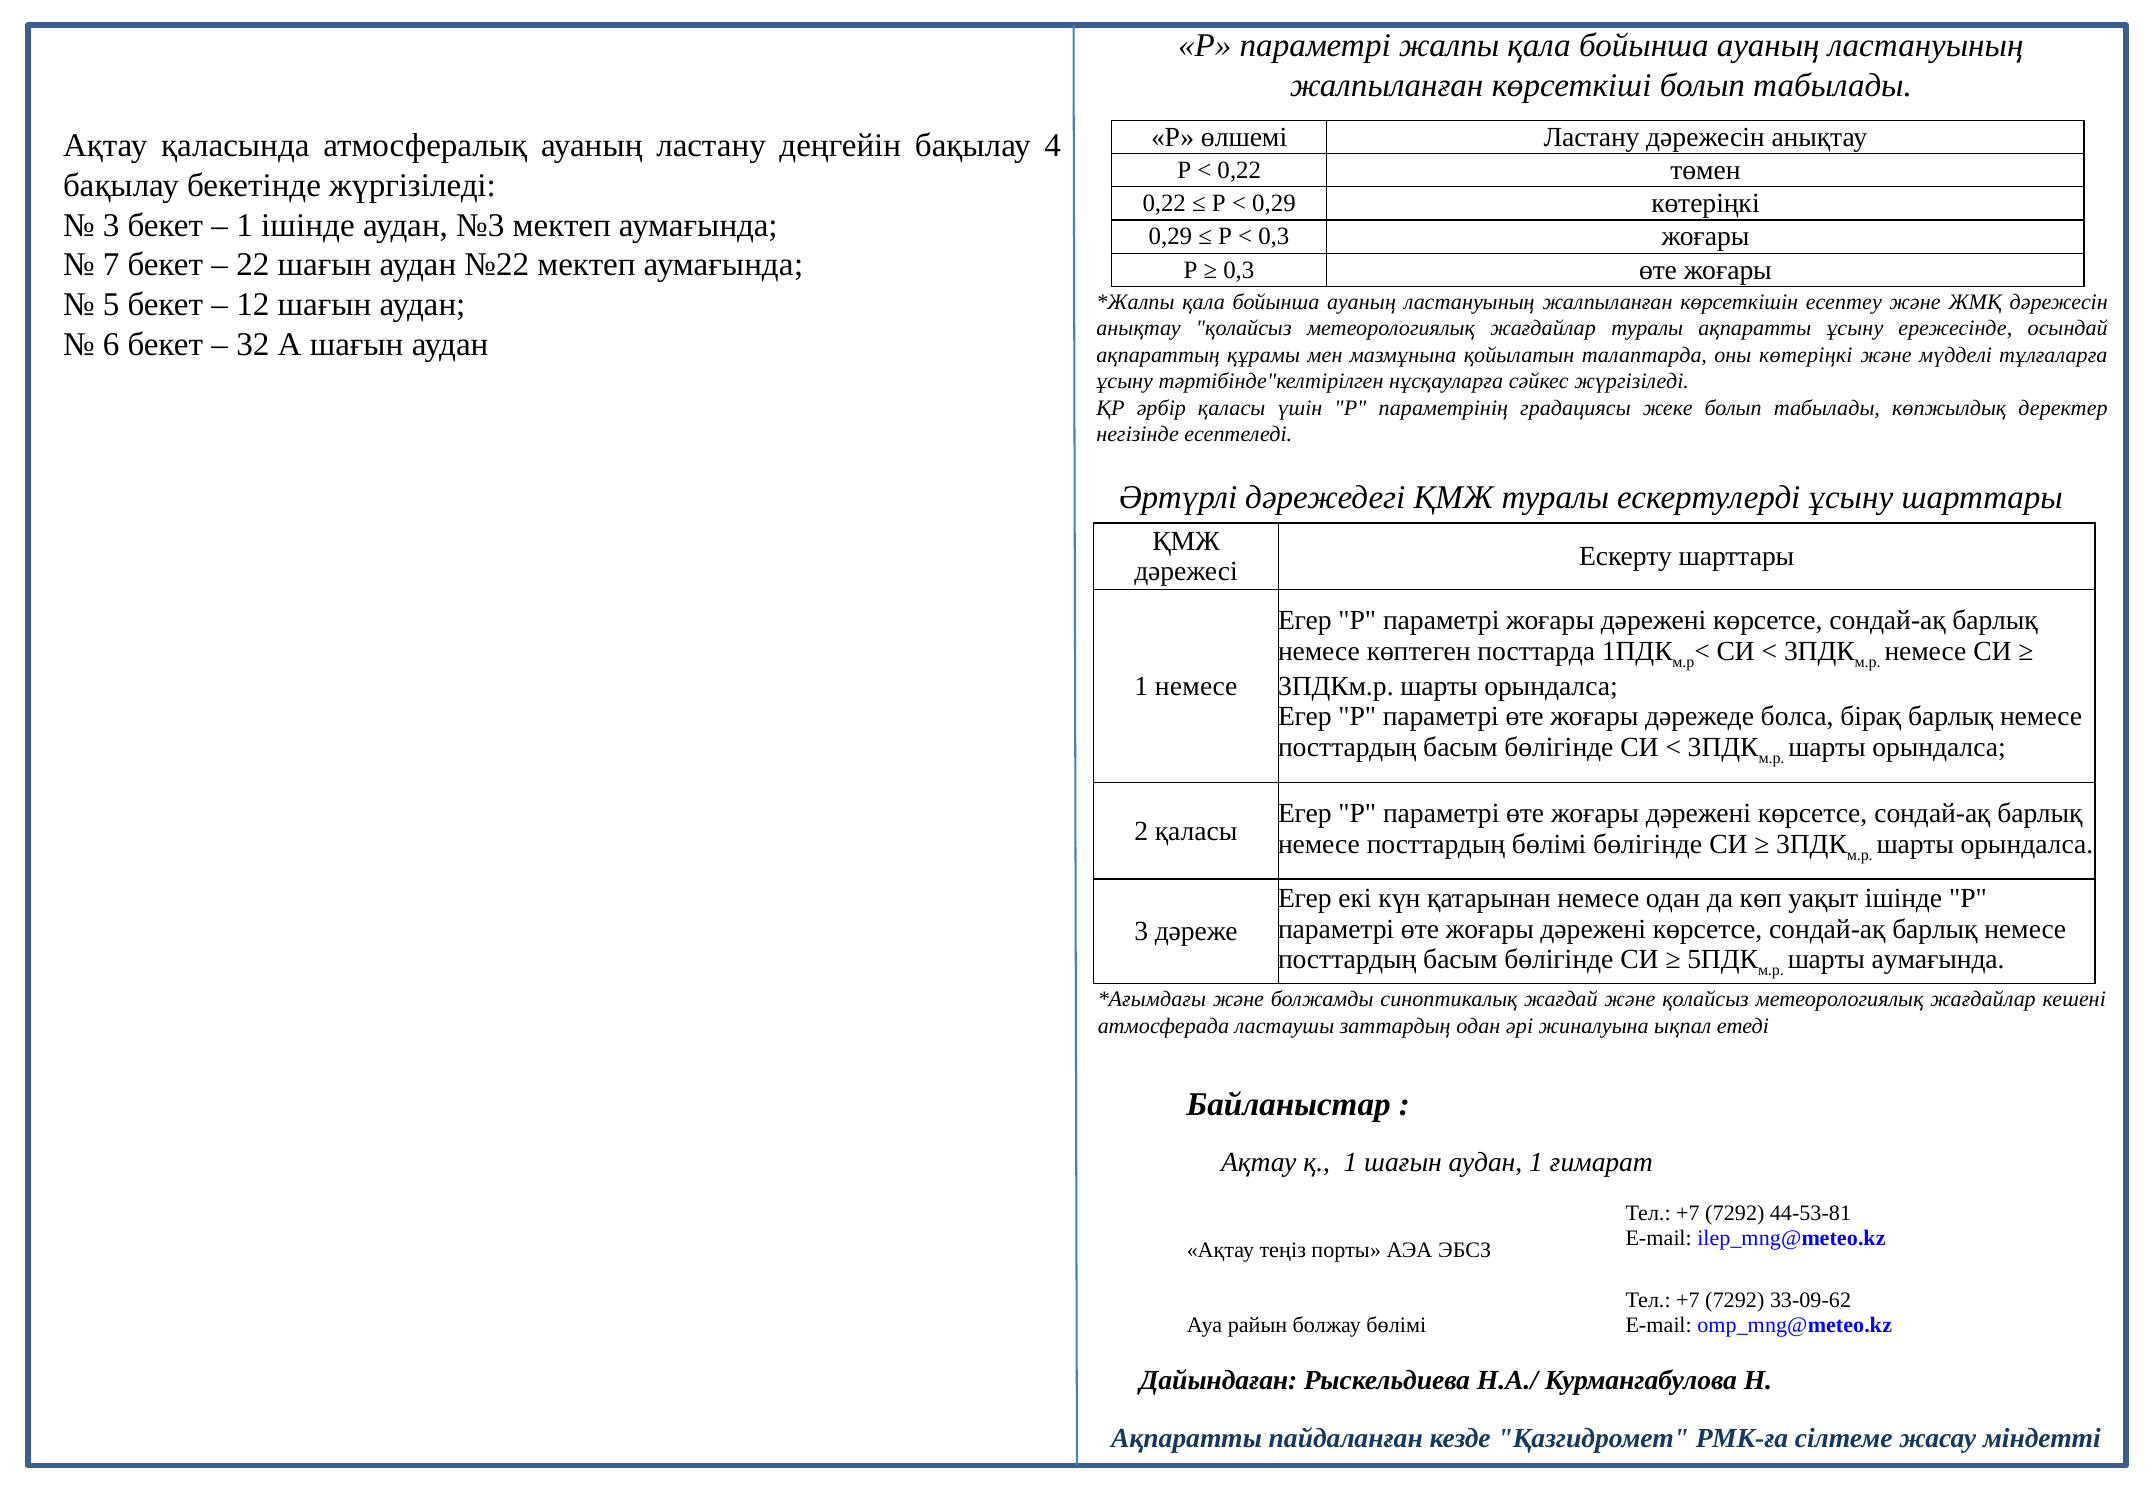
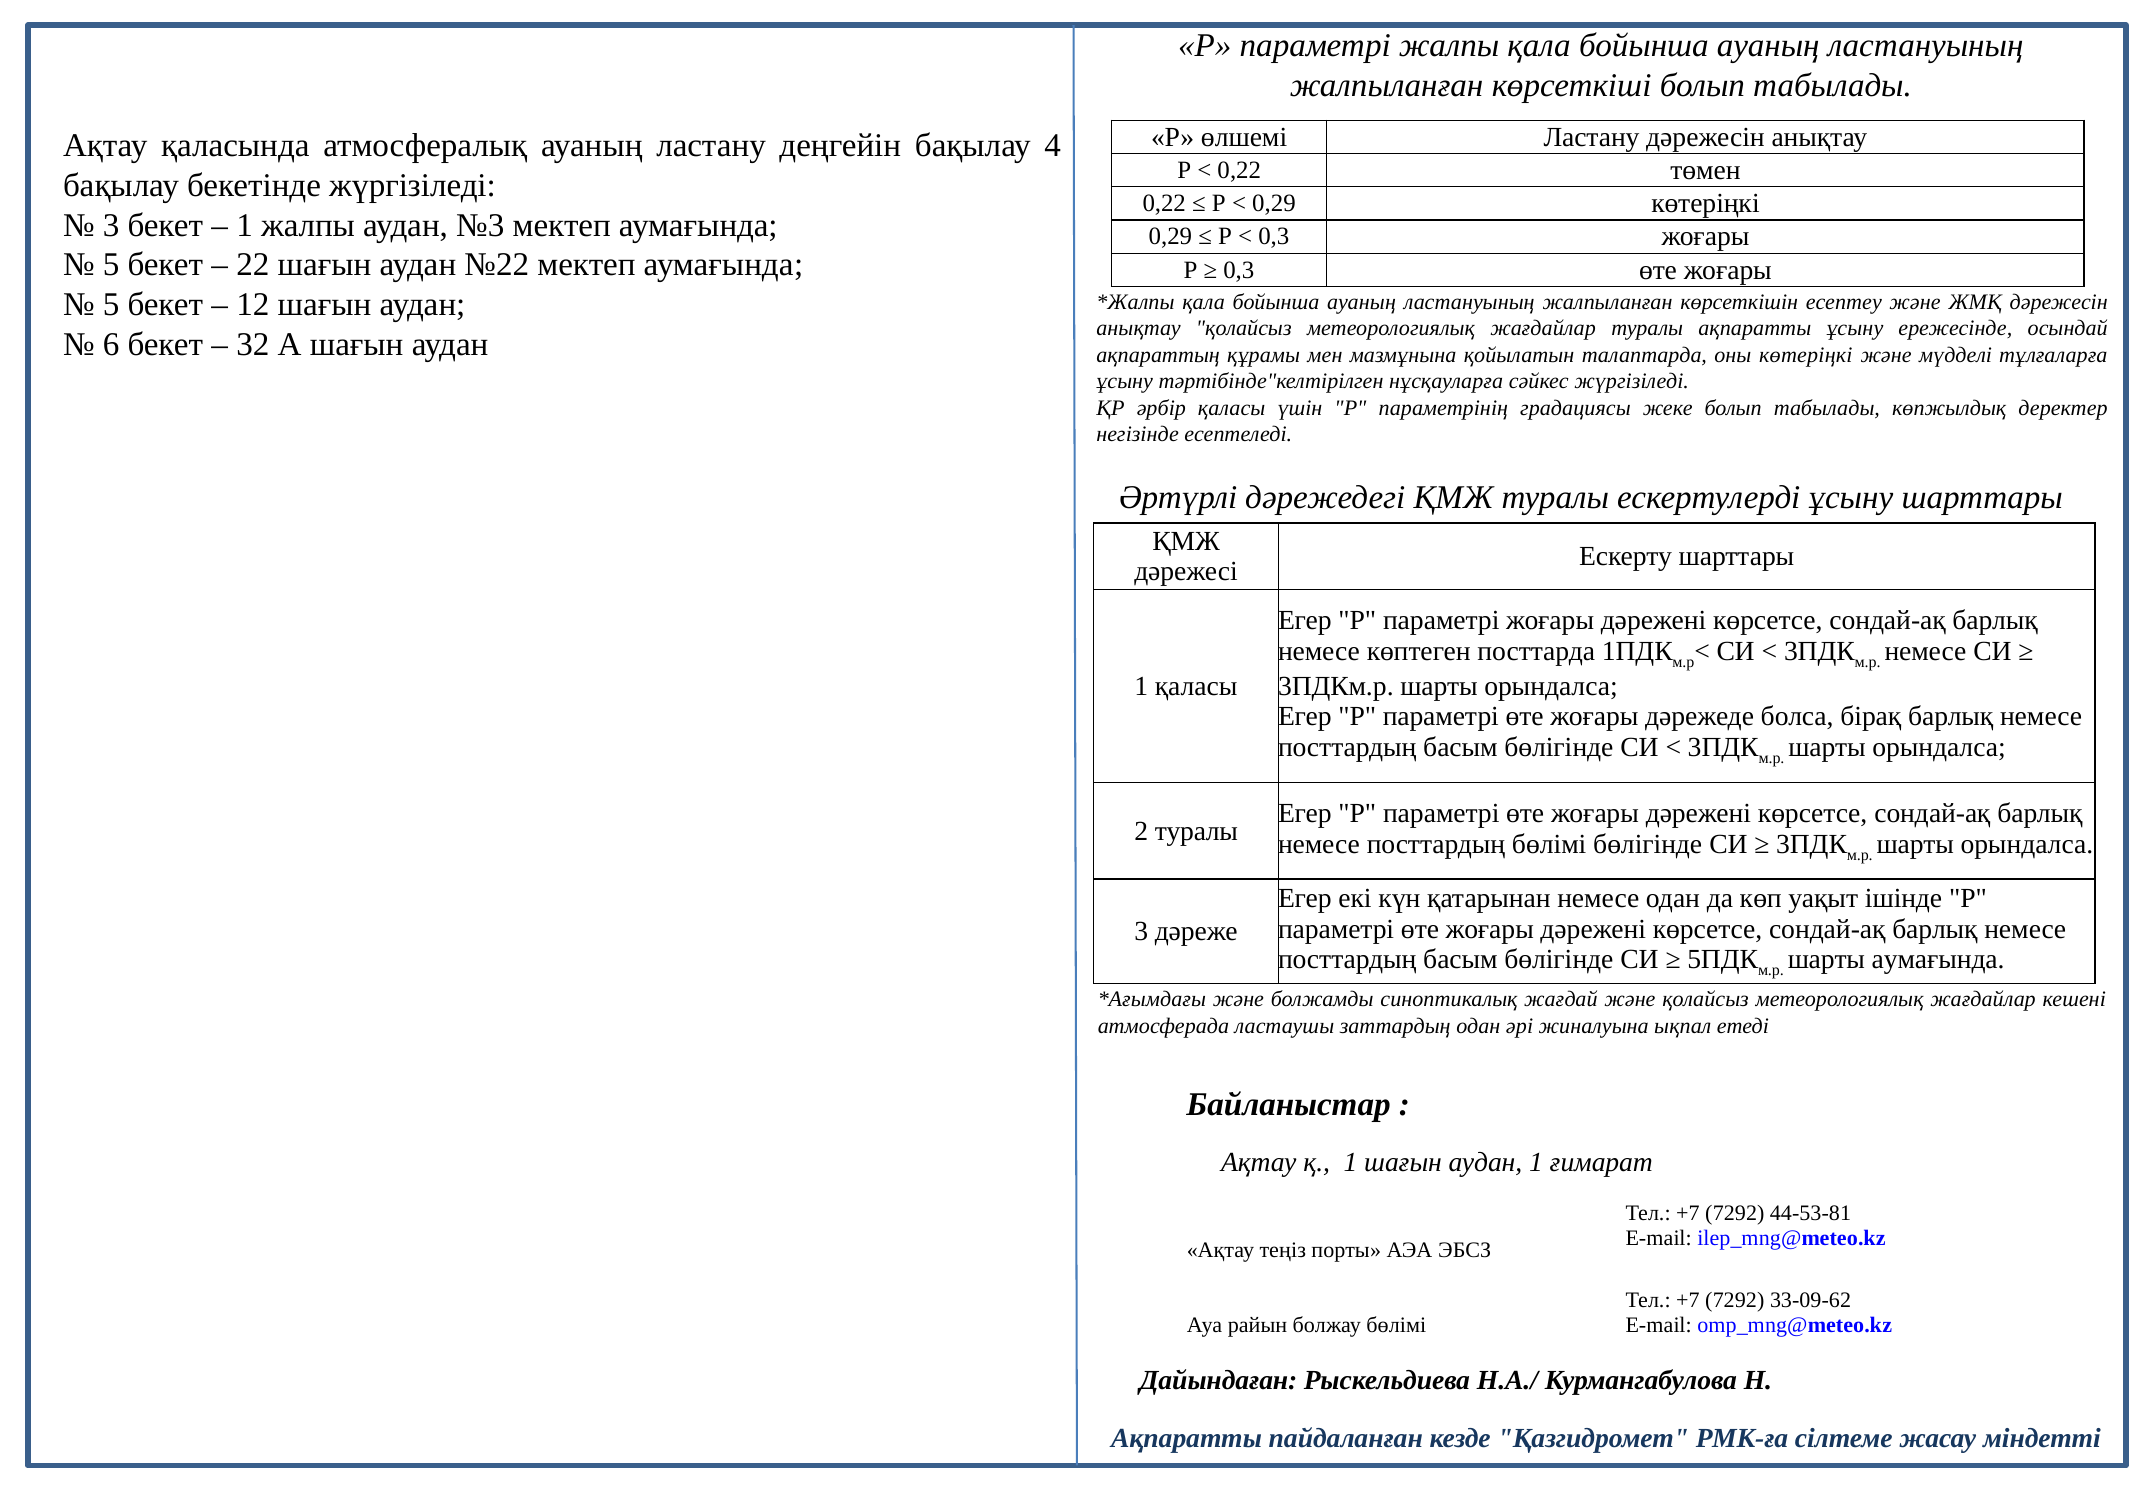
1 ішінде: ішінде -> жалпы (308, 225)
7: 7 -> 5 (111, 265)
1 немесе: немесе -> қаласы (1196, 686)
2 қаласы: қаласы -> туралы (1196, 831)
